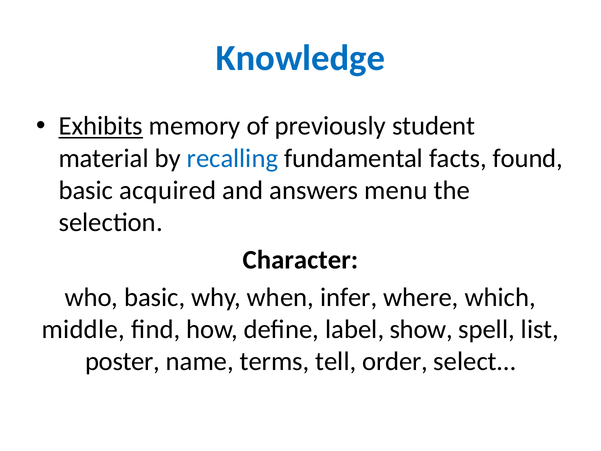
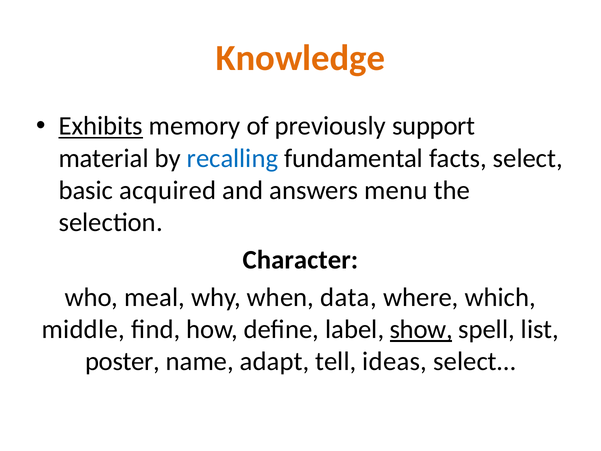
Knowledge colour: blue -> orange (300, 58)
student: student -> support (434, 126)
found: found -> select (528, 158)
who basic: basic -> meal (155, 297)
infer: infer -> data (349, 297)
show underline: none -> present (421, 329)
terms: terms -> adapt (275, 361)
order: order -> ideas (395, 361)
